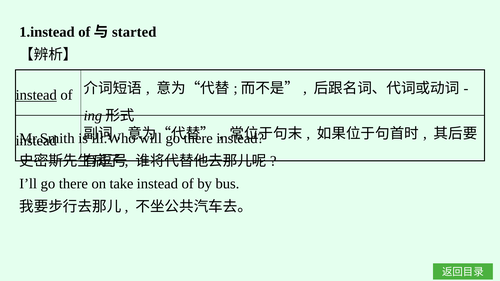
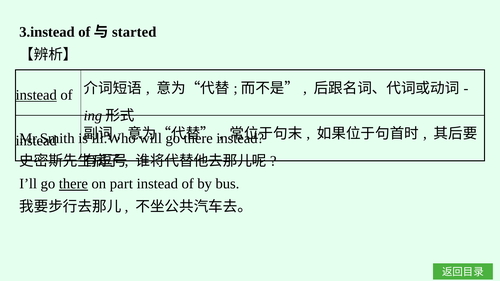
1.instead: 1.instead -> 3.instead (47, 32)
there underline: none -> present (73, 184)
take: take -> part (121, 184)
